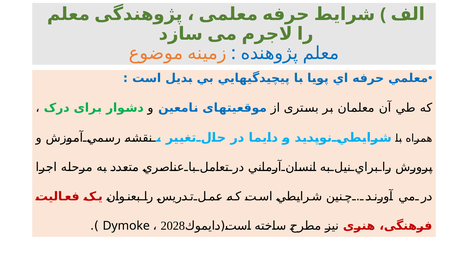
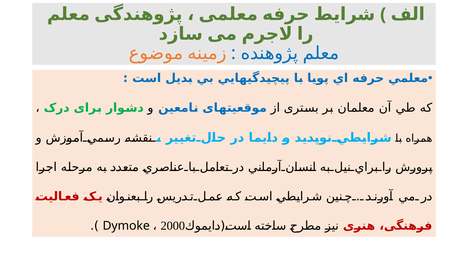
2028: 2028 -> 2000 (173, 226)
